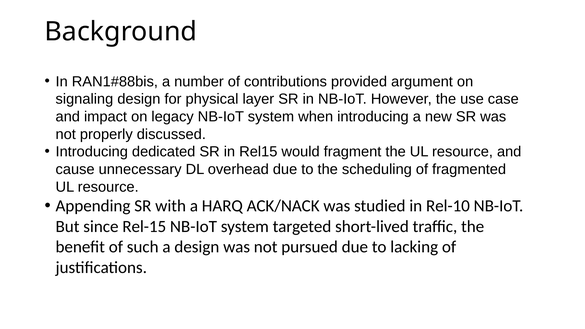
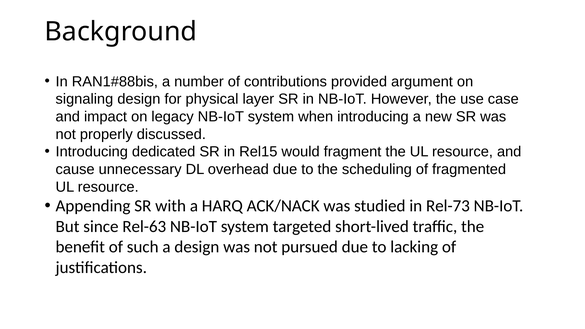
Rel-10: Rel-10 -> Rel-73 (448, 206)
Rel-15: Rel-15 -> Rel-63 (144, 227)
